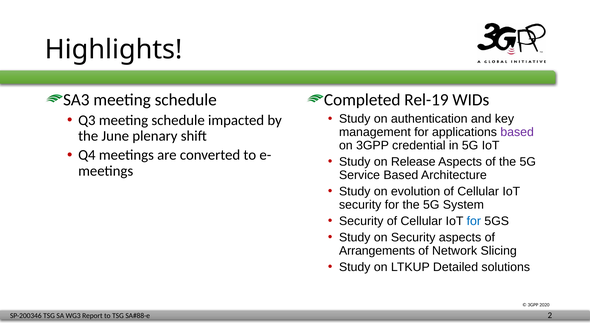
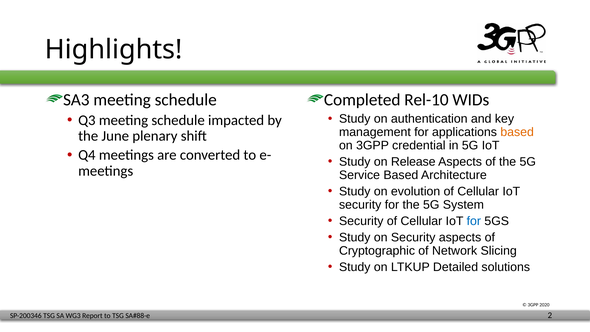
Rel-19: Rel-19 -> Rel-10 (426, 100)
based colour: purple -> orange (517, 132)
Arrangements: Arrangements -> Cryptographic (377, 251)
